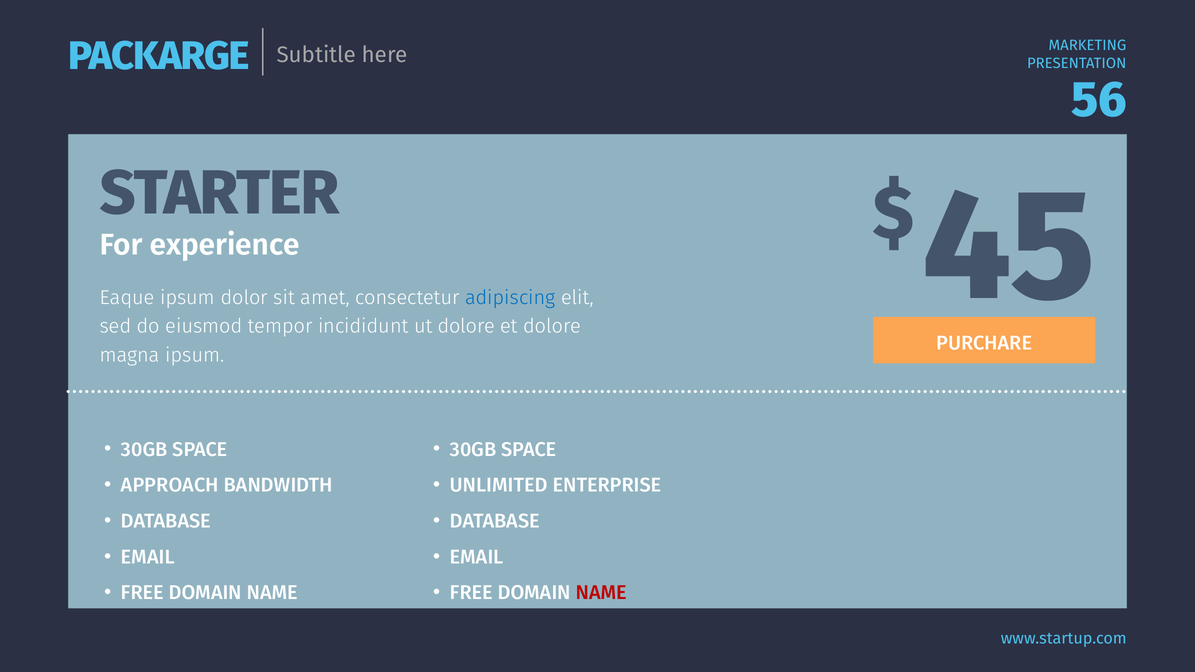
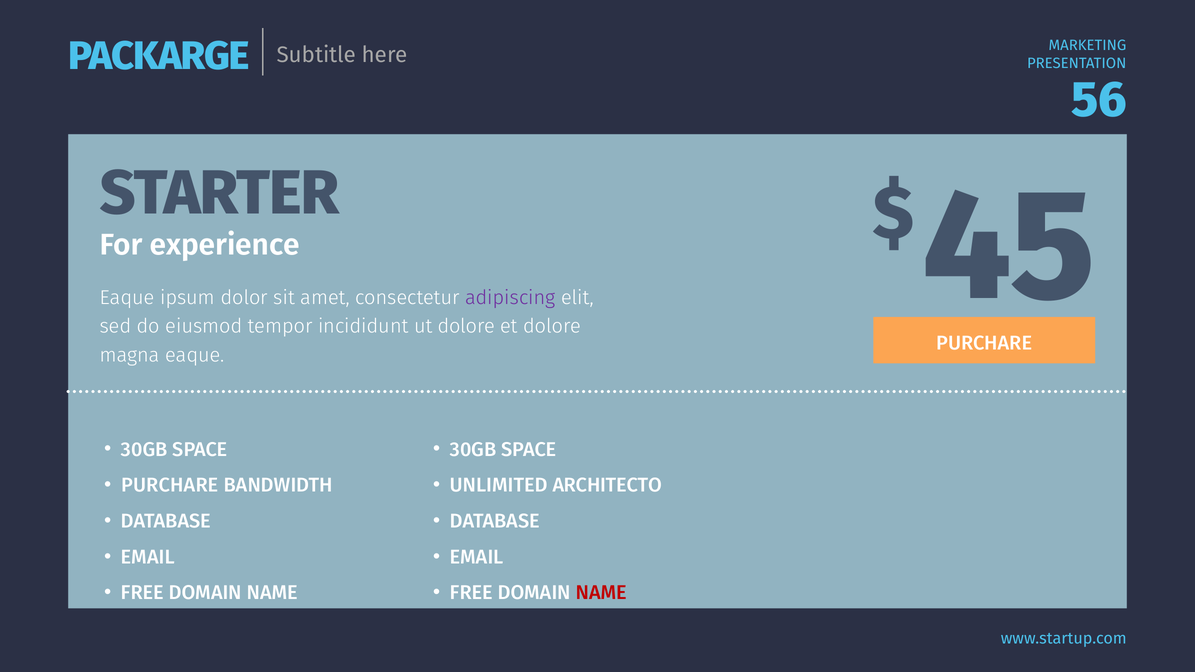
adipiscing colour: blue -> purple (510, 298)
magna ipsum: ipsum -> eaque (195, 355)
APPROACH: APPROACH -> PURCHARE (170, 485)
ENTERPRISE: ENTERPRISE -> ARCHITECTO (607, 485)
